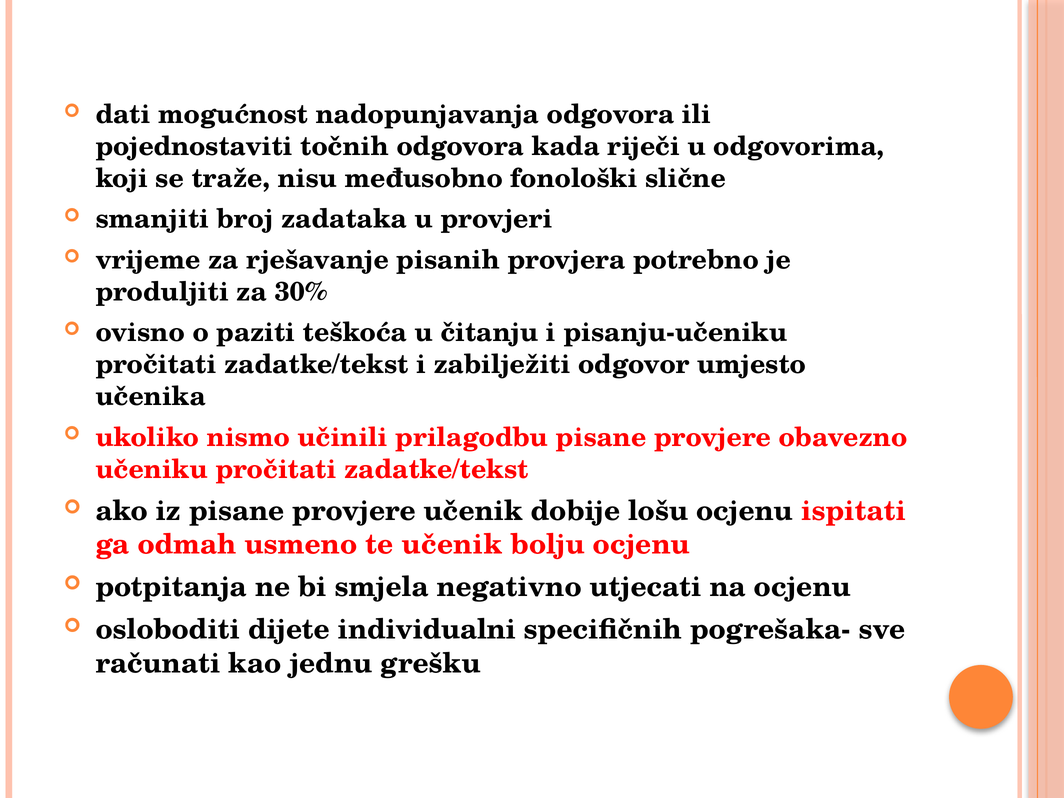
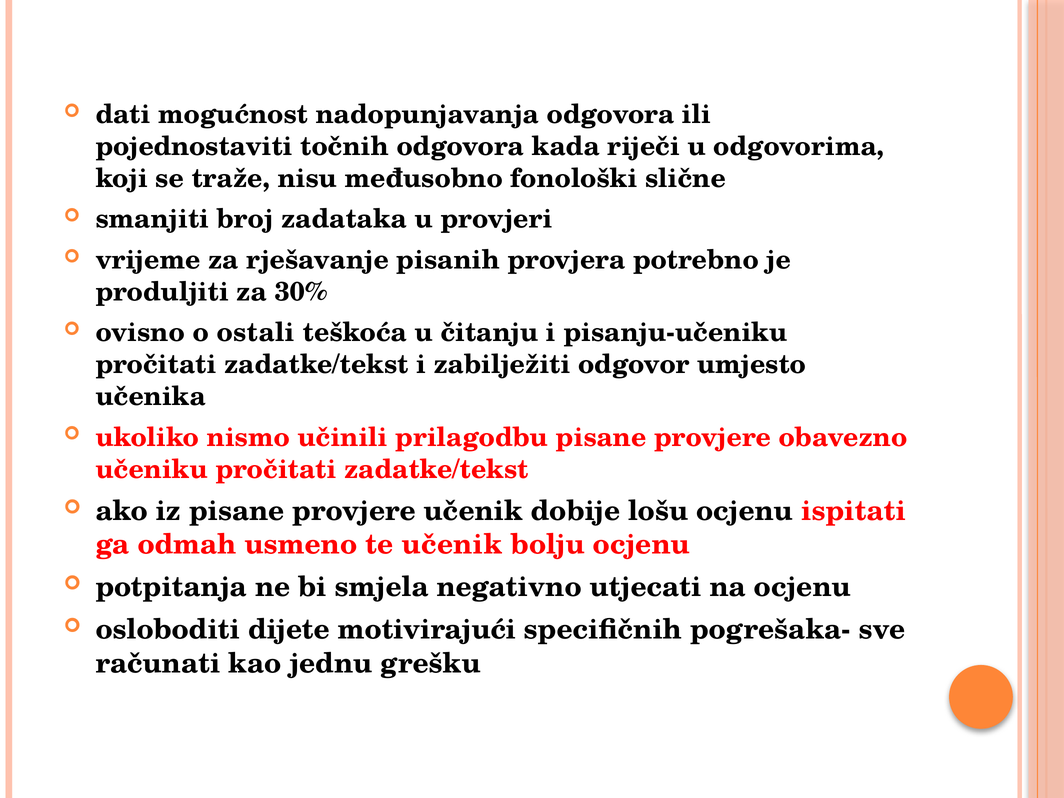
paziti: paziti -> ostali (256, 333)
individualni: individualni -> motivirajući (427, 630)
